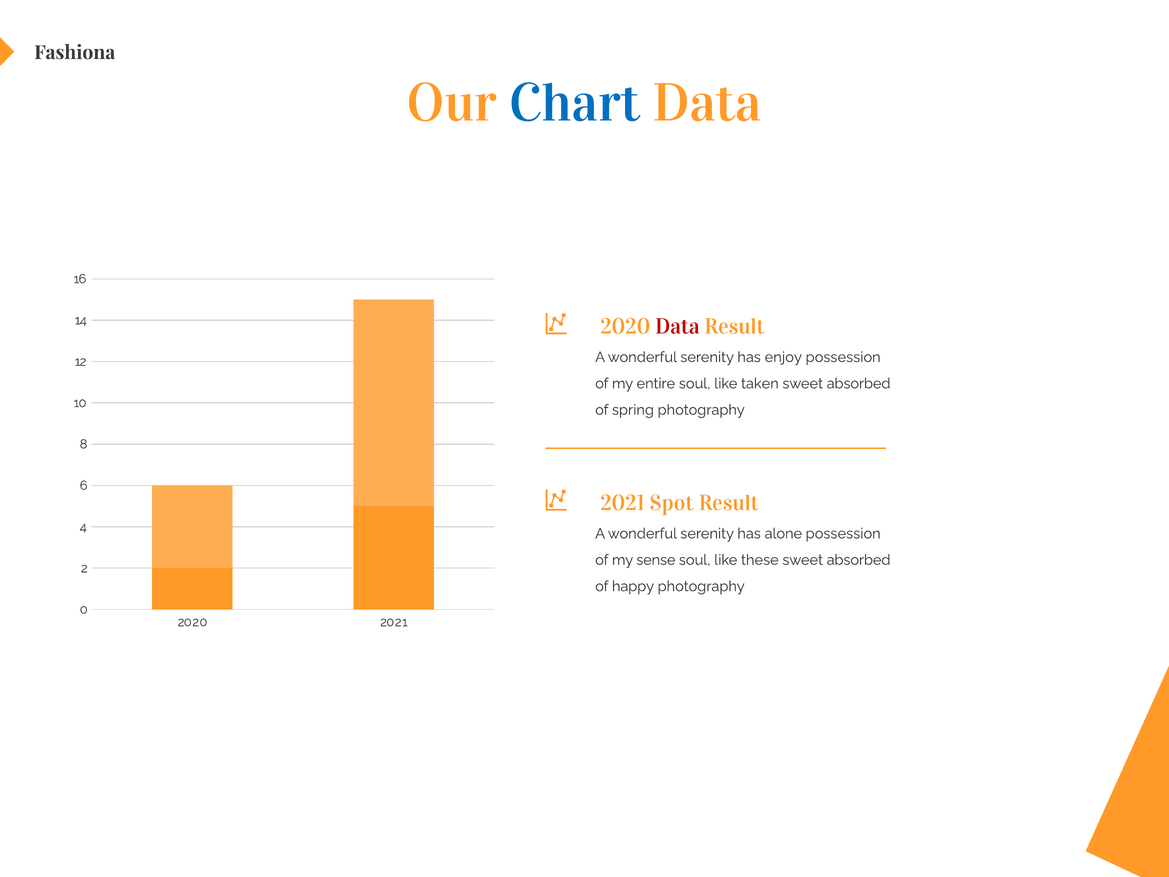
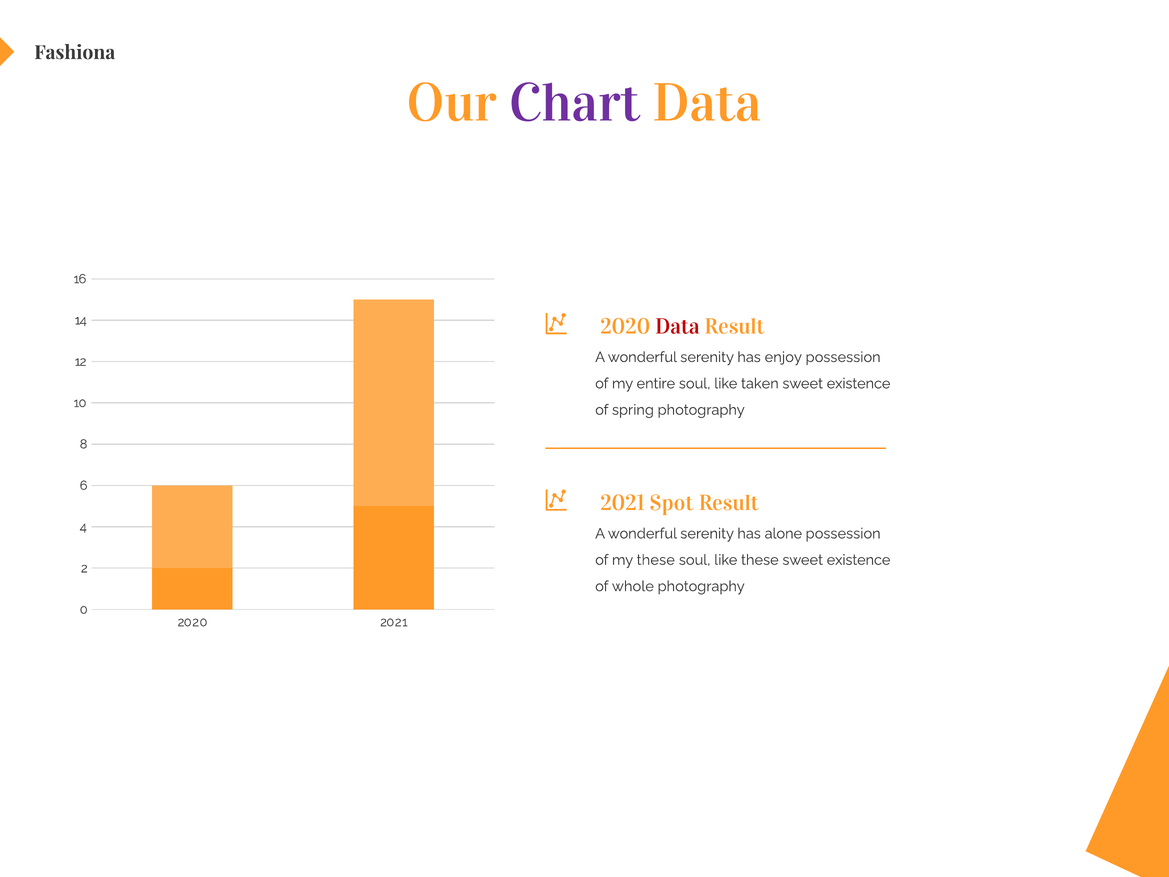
Chart colour: blue -> purple (575, 103)
absorbed: absorbed -> existence (859, 383)
my sense: sense -> these (656, 560)
these sweet absorbed: absorbed -> existence (859, 560)
happy: happy -> whole (633, 586)
